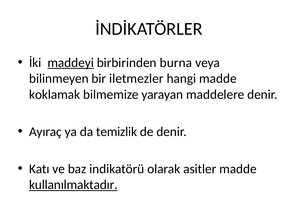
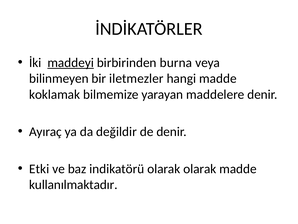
temizlik: temizlik -> değildir (117, 131)
Katı: Katı -> Etki (39, 169)
olarak asitler: asitler -> olarak (200, 169)
kullanılmaktadır underline: present -> none (73, 184)
